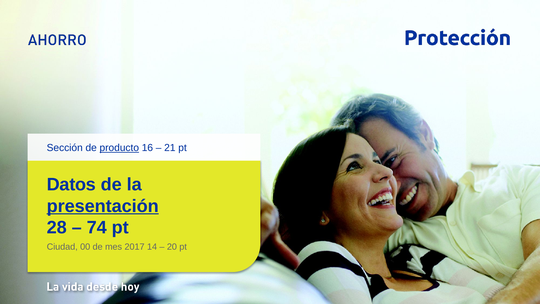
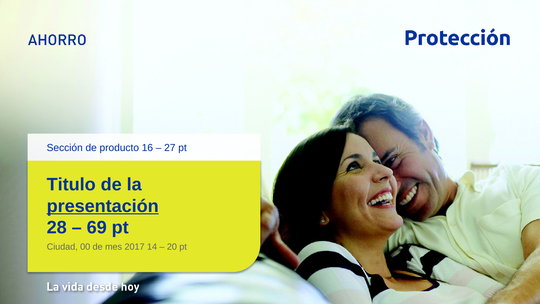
producto underline: present -> none (119, 148)
21: 21 -> 27 (170, 148)
Datos: Datos -> Titulo (71, 184)
74: 74 -> 69 (97, 228)
